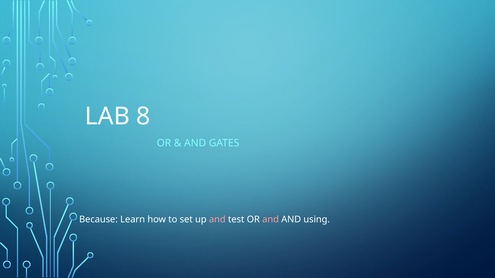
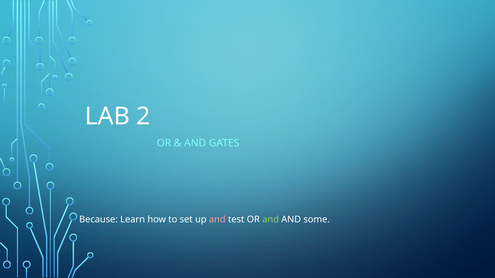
8: 8 -> 2 (143, 117)
and colour: pink -> light green (271, 220)
using: using -> some (317, 220)
